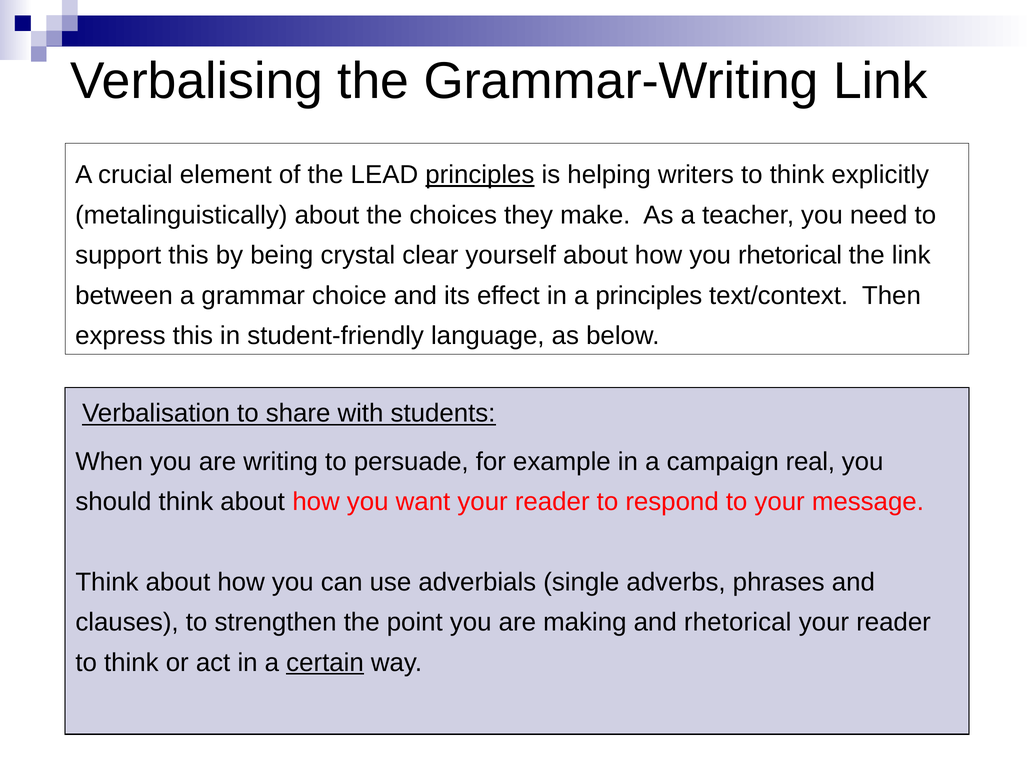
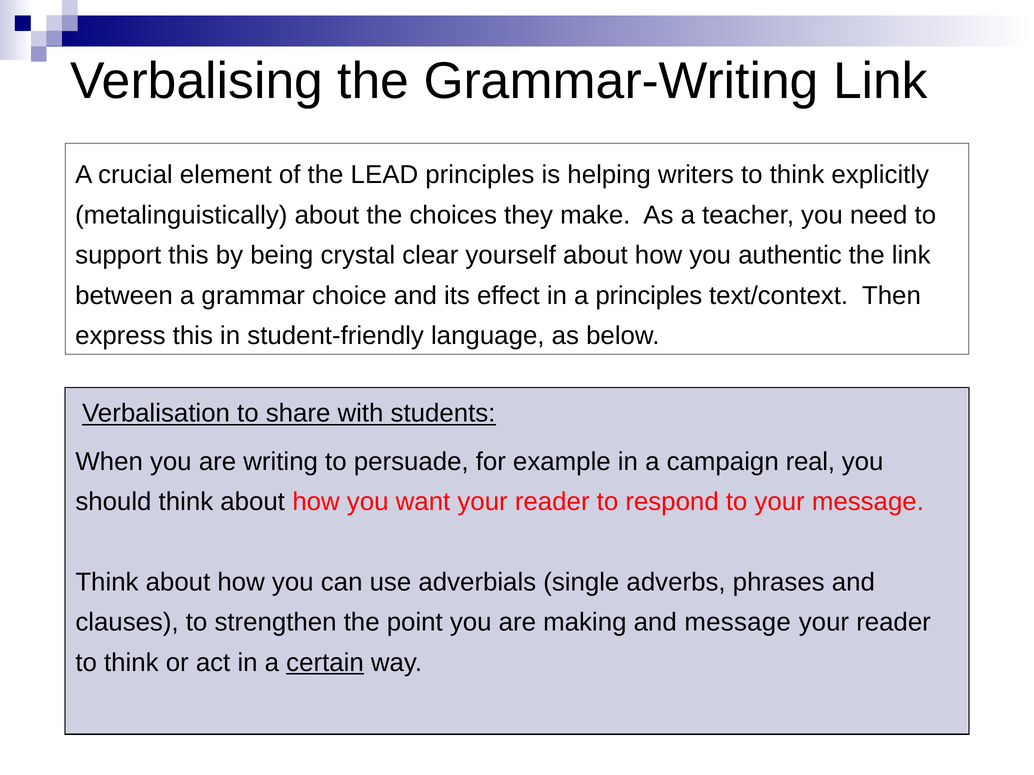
principles underline: present -> none (480, 175)
you rhetorical: rhetorical -> authentic (790, 255)
and rhetorical: rhetorical -> message (738, 623)
